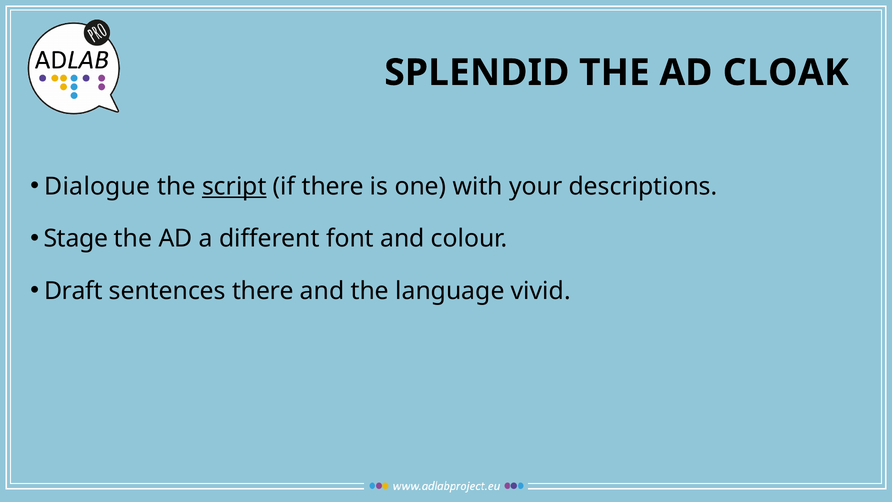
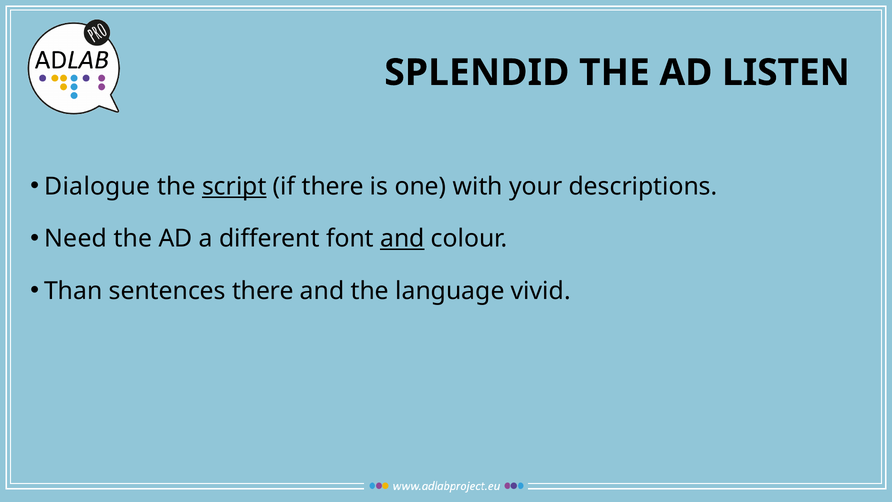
CLOAK: CLOAK -> LISTEN (786, 73)
Stage: Stage -> Need (76, 239)
and underline: none -> present (402, 239)
Draft: Draft -> Than (73, 291)
